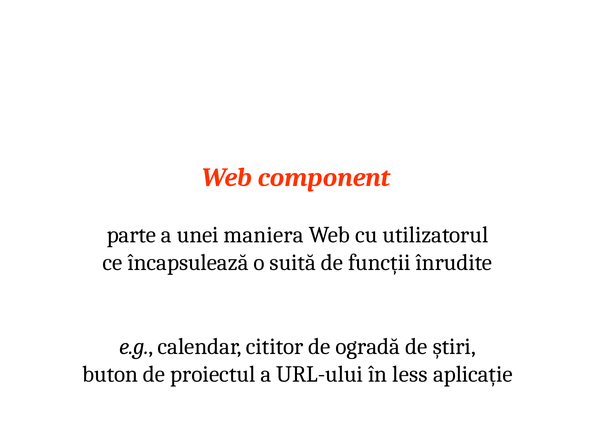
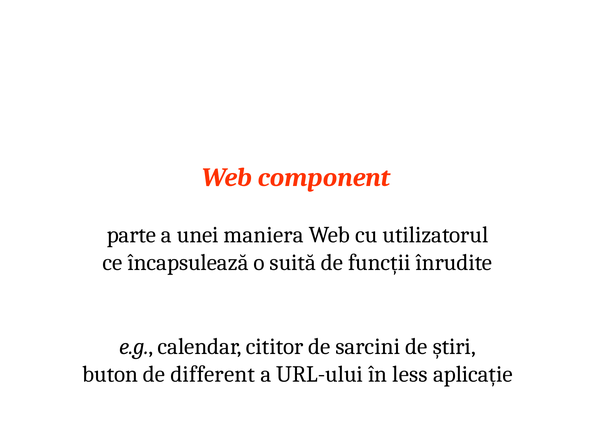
ogradă: ogradă -> sarcini (368, 347)
proiectul: proiectul -> different (213, 375)
